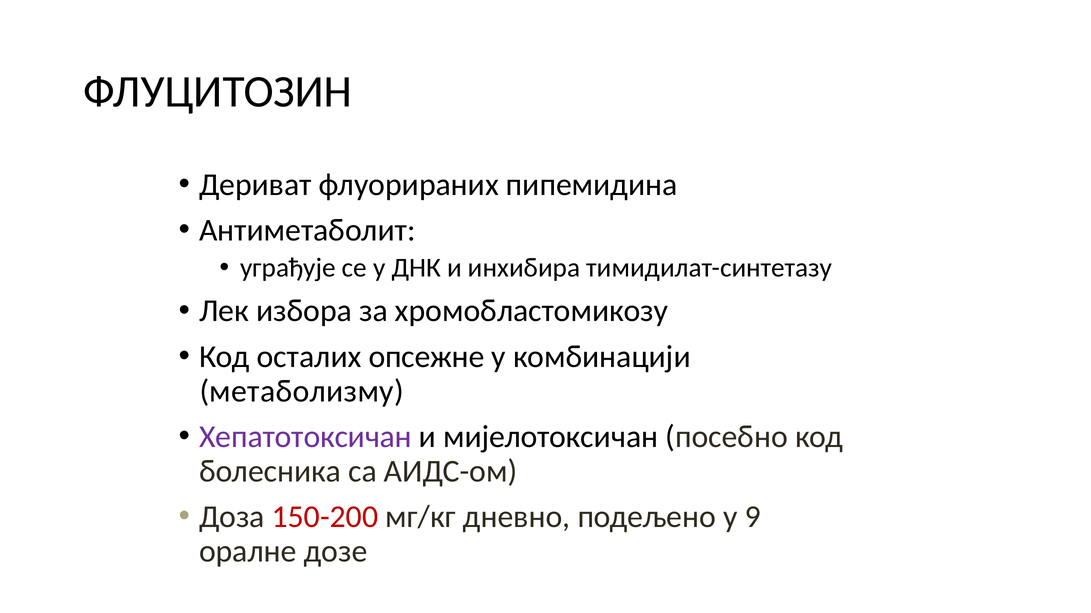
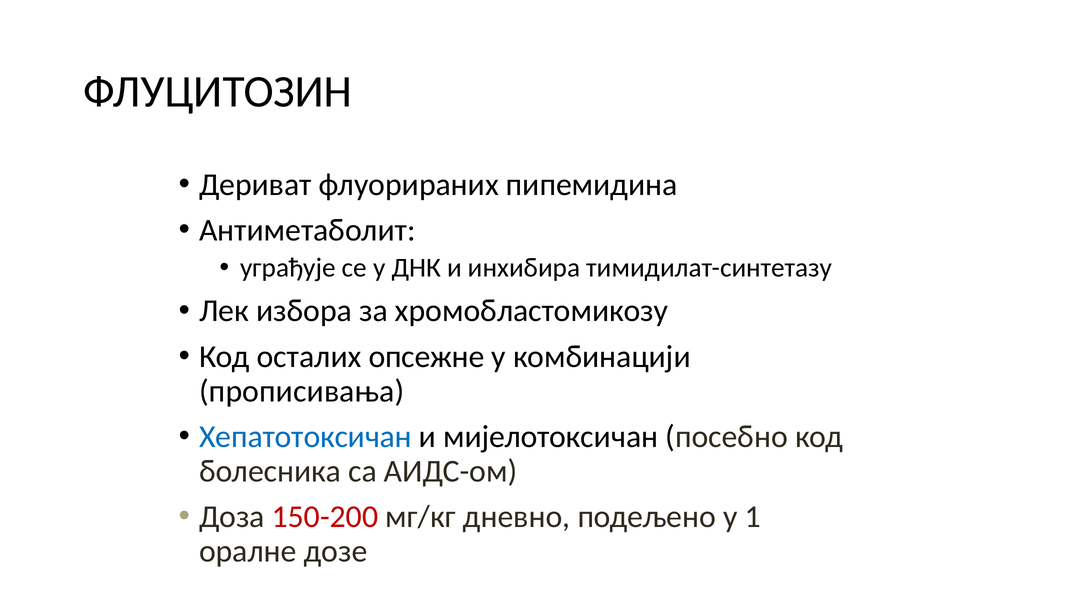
метаболизму: метаболизму -> прописивања (302, 391)
Хепатотоксичан colour: purple -> blue (305, 437)
9: 9 -> 1 (753, 517)
